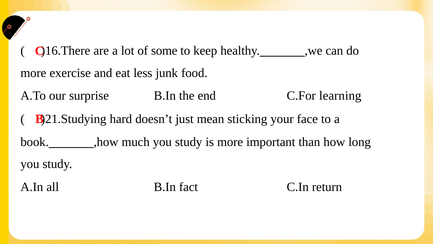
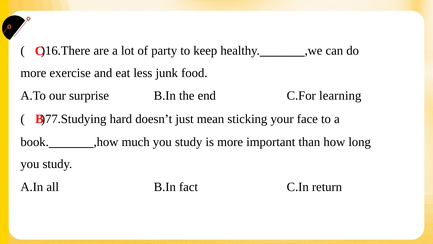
some: some -> party (164, 51)
)21.Studying: )21.Studying -> )77.Studying (74, 119)
